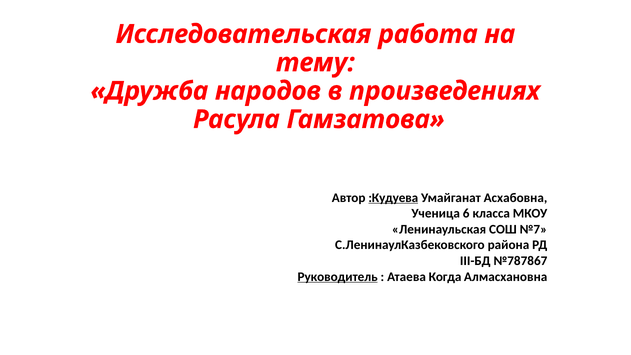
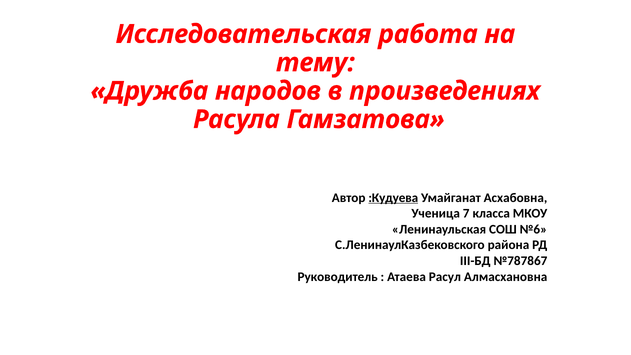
6: 6 -> 7 (466, 213)
№7: №7 -> №6 (533, 229)
Руководитель underline: present -> none (338, 277)
Когда: Когда -> Расул (445, 277)
